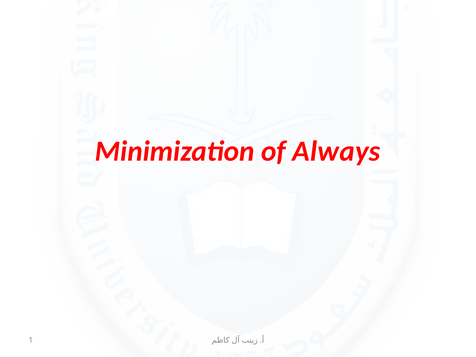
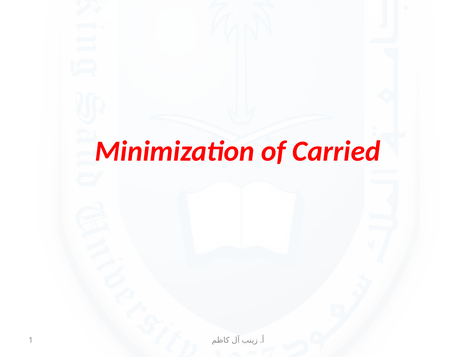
Always: Always -> Carried (336, 151)
